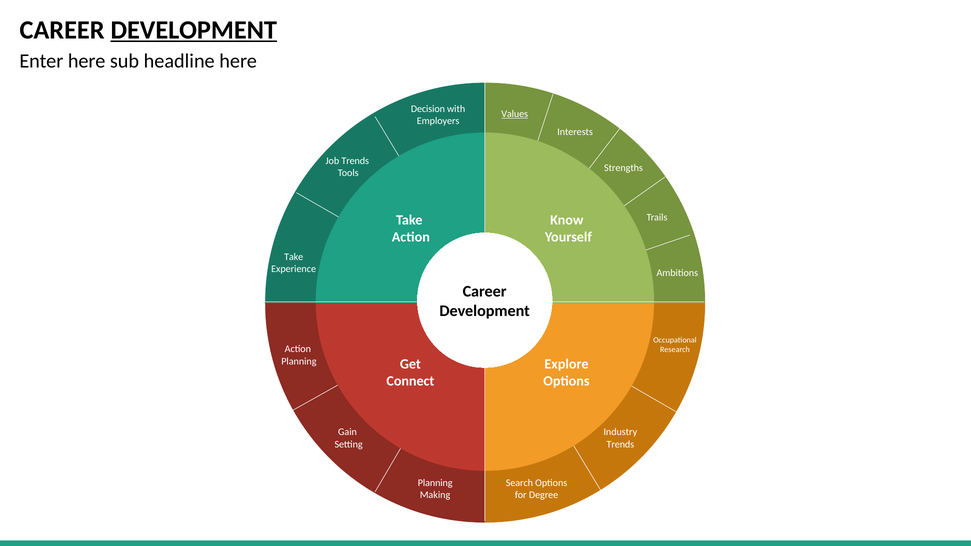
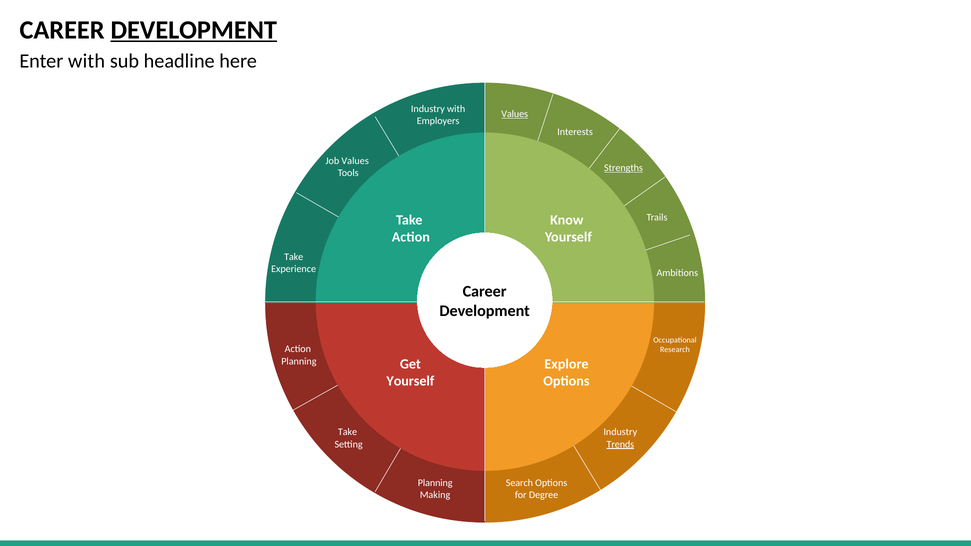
Enter here: here -> with (87, 61)
Decision: Decision -> Industry (428, 109)
Job Trends: Trends -> Values (355, 161)
Strengths underline: none -> present (623, 168)
Connect: Connect -> Yourself (410, 381)
Gain: Gain -> Take (348, 432)
Trends underline: none -> present (620, 444)
